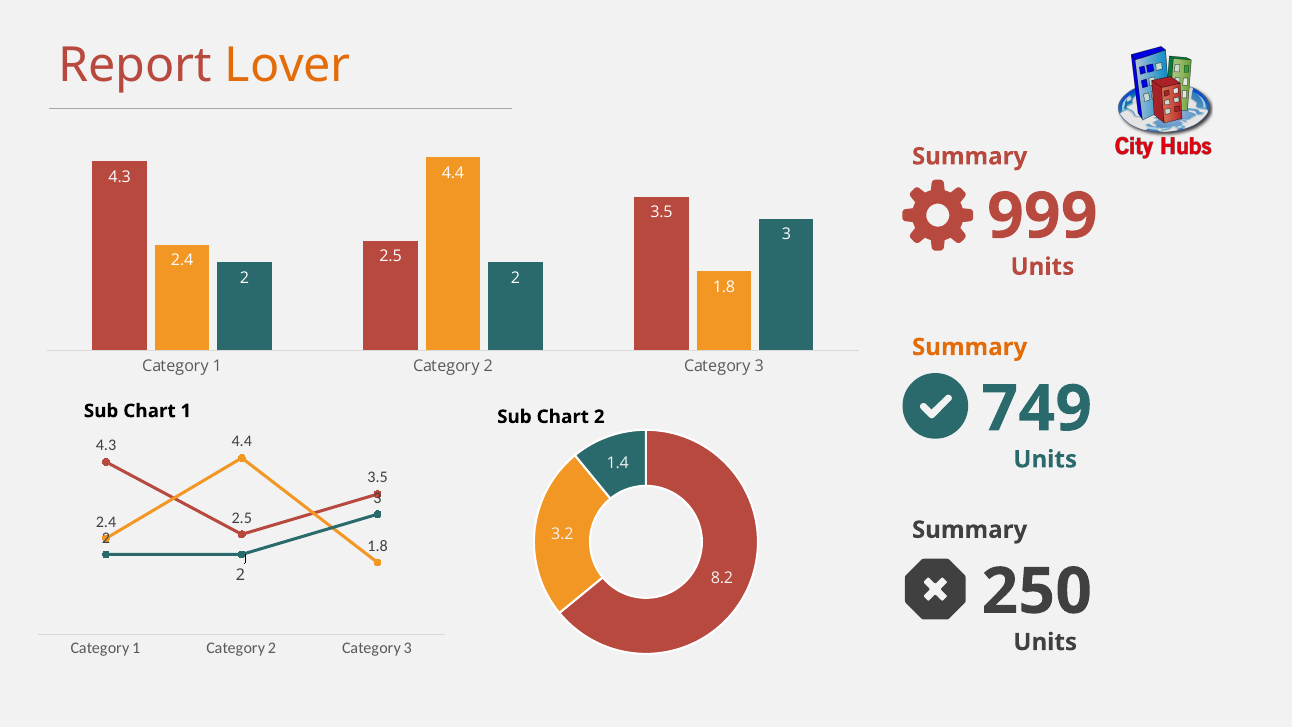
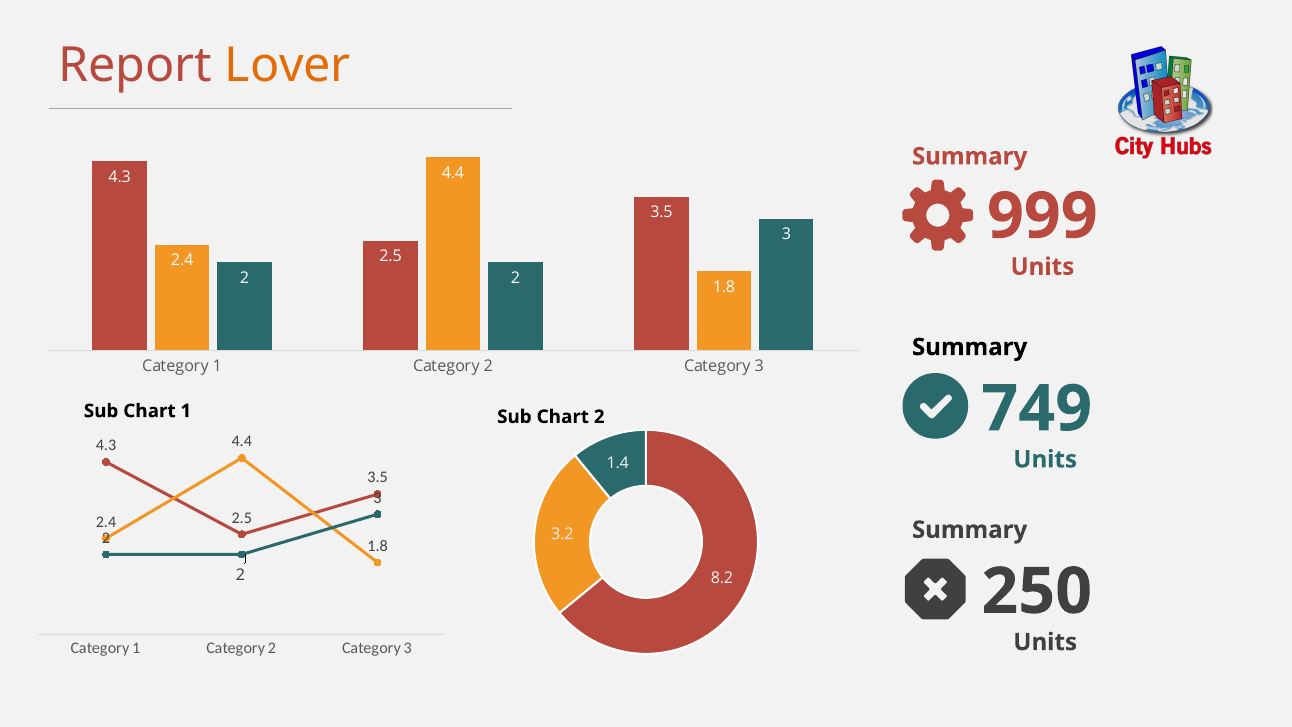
Summary colour: orange -> black (970, 347)
